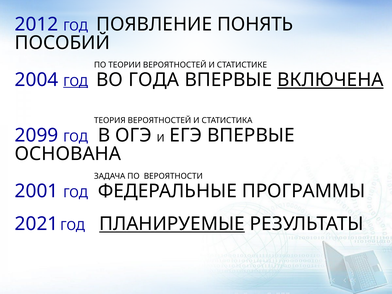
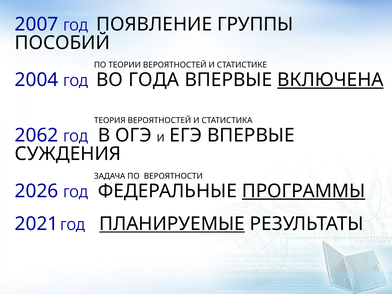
2012: 2012 -> 2007 (37, 24)
ПОНЯТЬ: ПОНЯТЬ -> ГРУППЫ (255, 24)
ГОД underline: present -> none (76, 82)
2099: 2099 -> 2062 (37, 135)
ОСНОВАНА: ОСНОВАНА -> СУЖДЕНИЯ (68, 154)
2001: 2001 -> 2026 (37, 191)
ПРОГРАММЫ underline: none -> present (304, 191)
